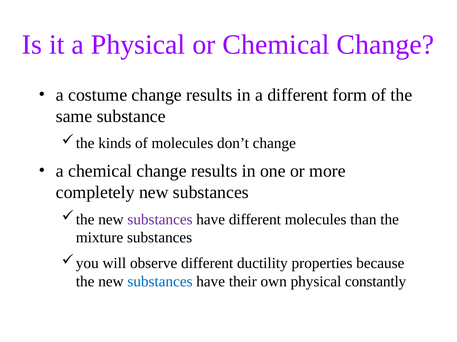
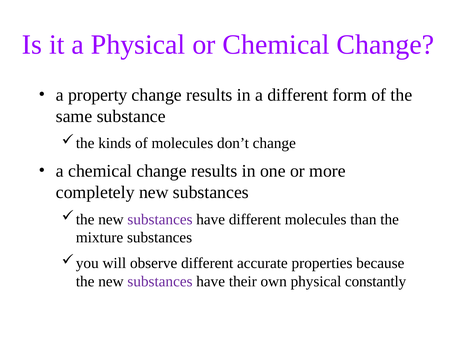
costume: costume -> property (98, 95)
ductility: ductility -> accurate (262, 264)
substances colour: blue -> purple (160, 282)
